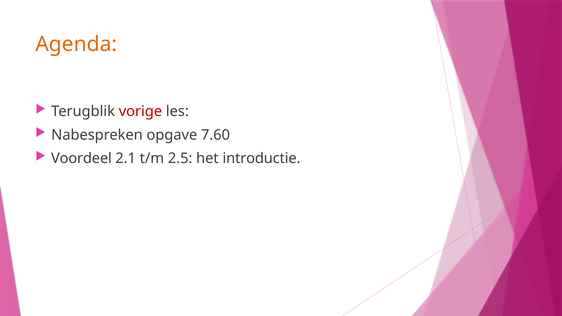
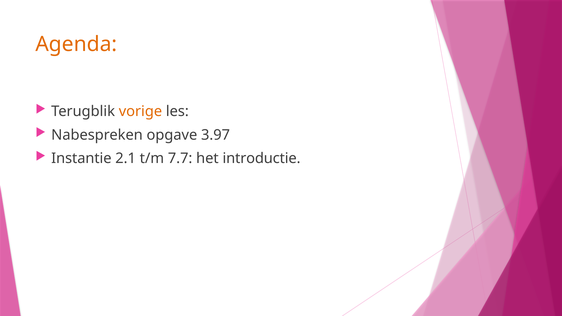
vorige colour: red -> orange (140, 111)
7.60: 7.60 -> 3.97 (216, 135)
Voordeel: Voordeel -> Instantie (81, 158)
2.5: 2.5 -> 7.7 (180, 158)
